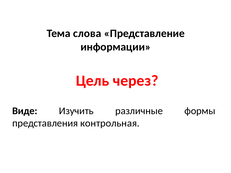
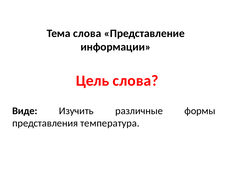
Цель через: через -> слова (136, 81)
контрольная: контрольная -> температура (110, 123)
